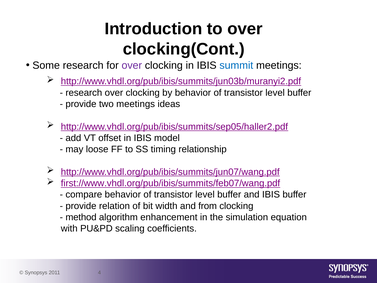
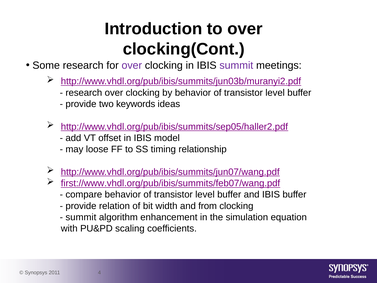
summit colour: blue -> purple (236, 65)
two meetings: meetings -> keywords (136, 104)
method: method -> summit (81, 217)
